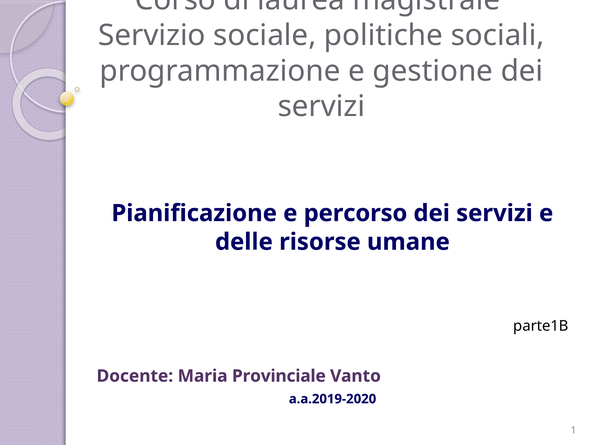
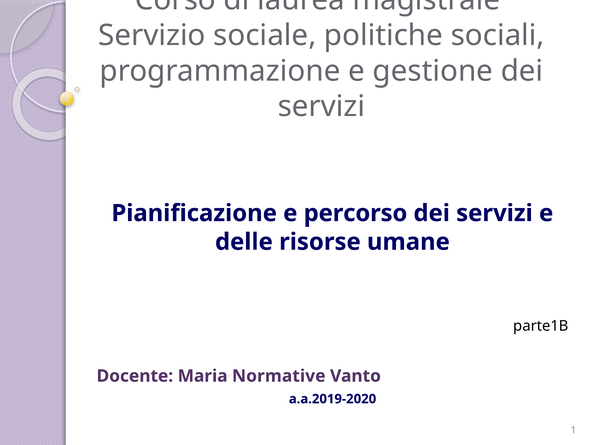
Provinciale: Provinciale -> Normative (279, 376)
